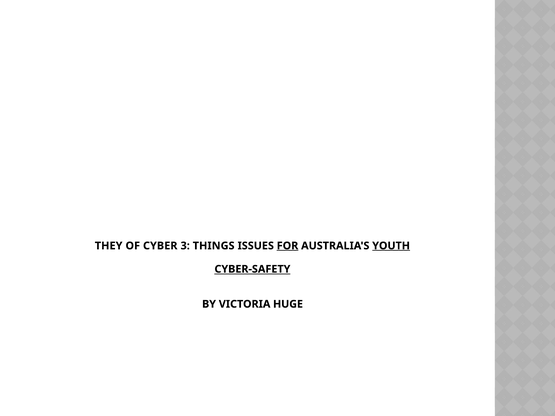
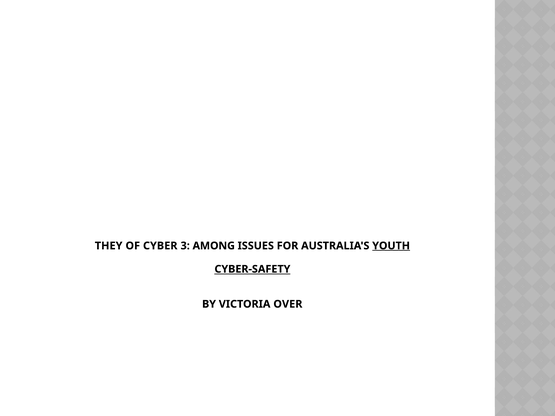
THINGS: THINGS -> AMONG (214, 246)
FOR underline: present -> none (288, 246)
HUGE: HUGE -> OVER (288, 304)
